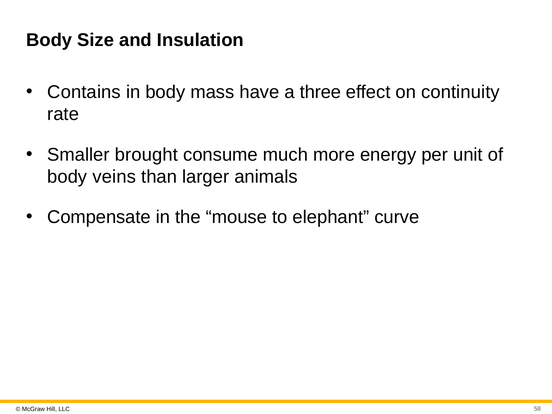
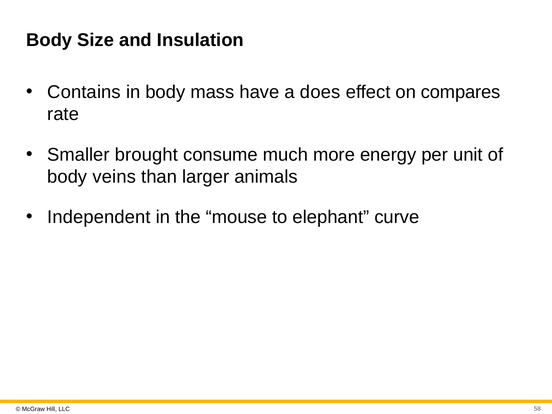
three: three -> does (320, 92)
continuity: continuity -> compares (461, 92)
Compensate: Compensate -> Independent (99, 217)
